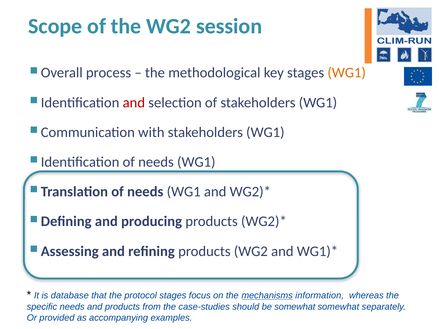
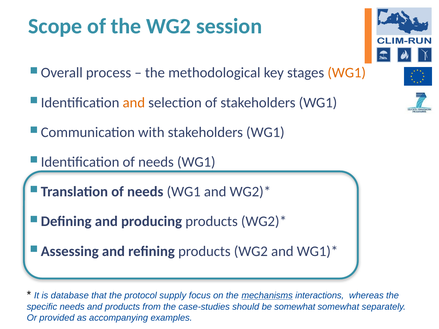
and colour: red -> orange (134, 103)
protocol stages: stages -> supply (173, 296)
information: information -> interactions (320, 296)
